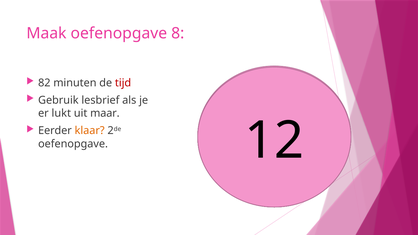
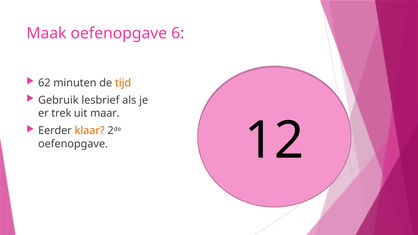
8: 8 -> 6 (178, 33)
82: 82 -> 62 (44, 83)
tijd colour: red -> orange (123, 83)
lukt: lukt -> trek (61, 113)
